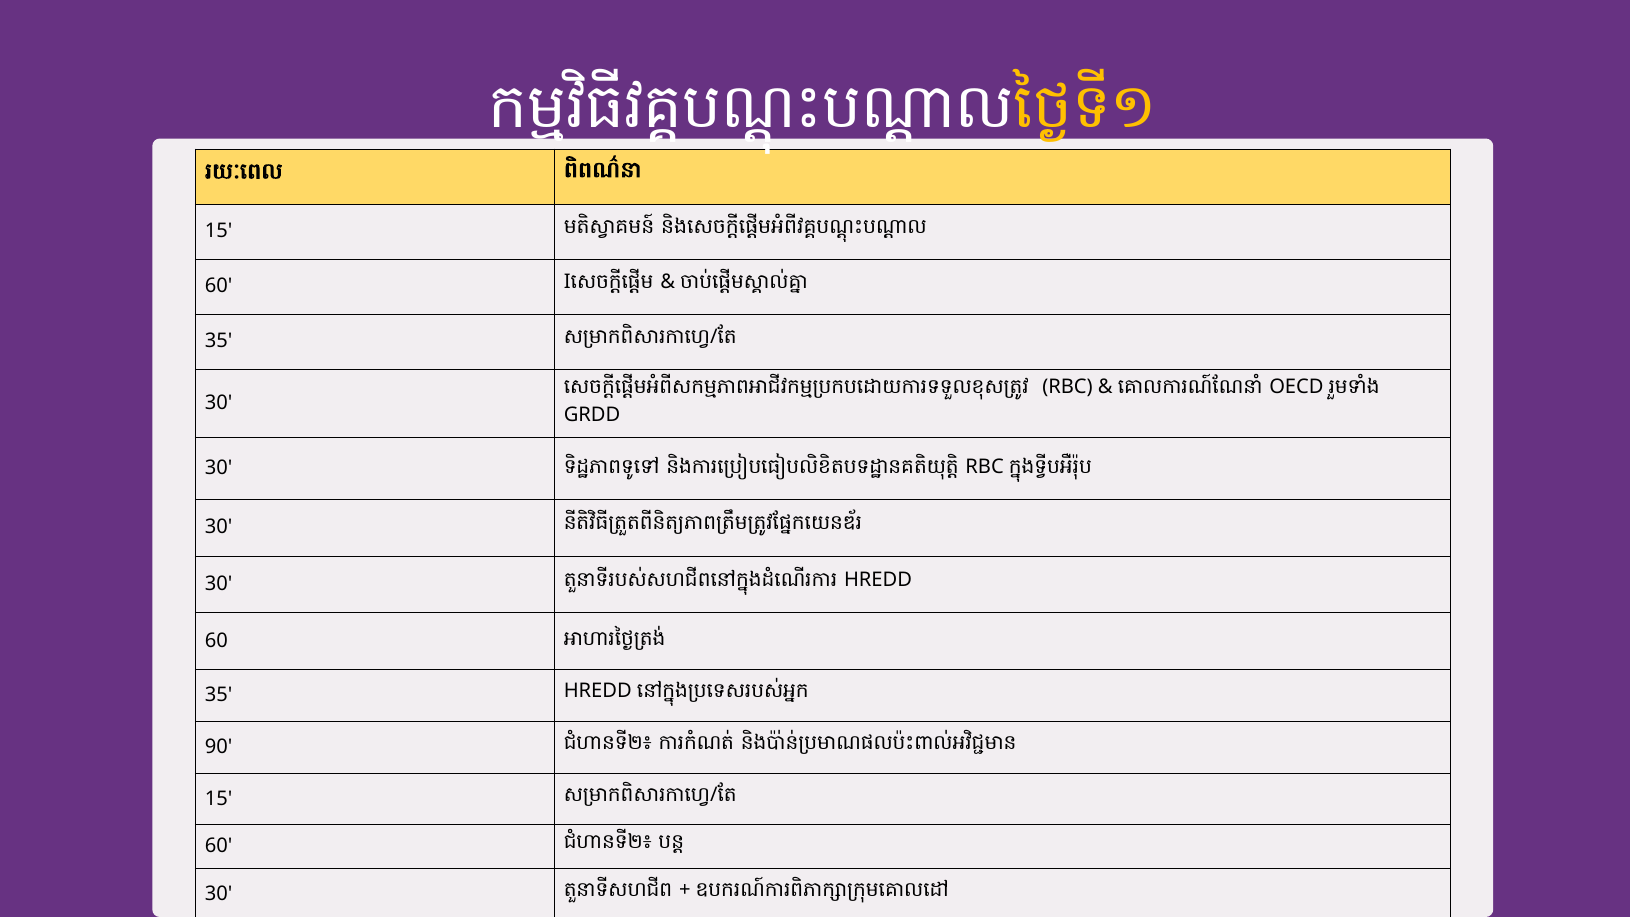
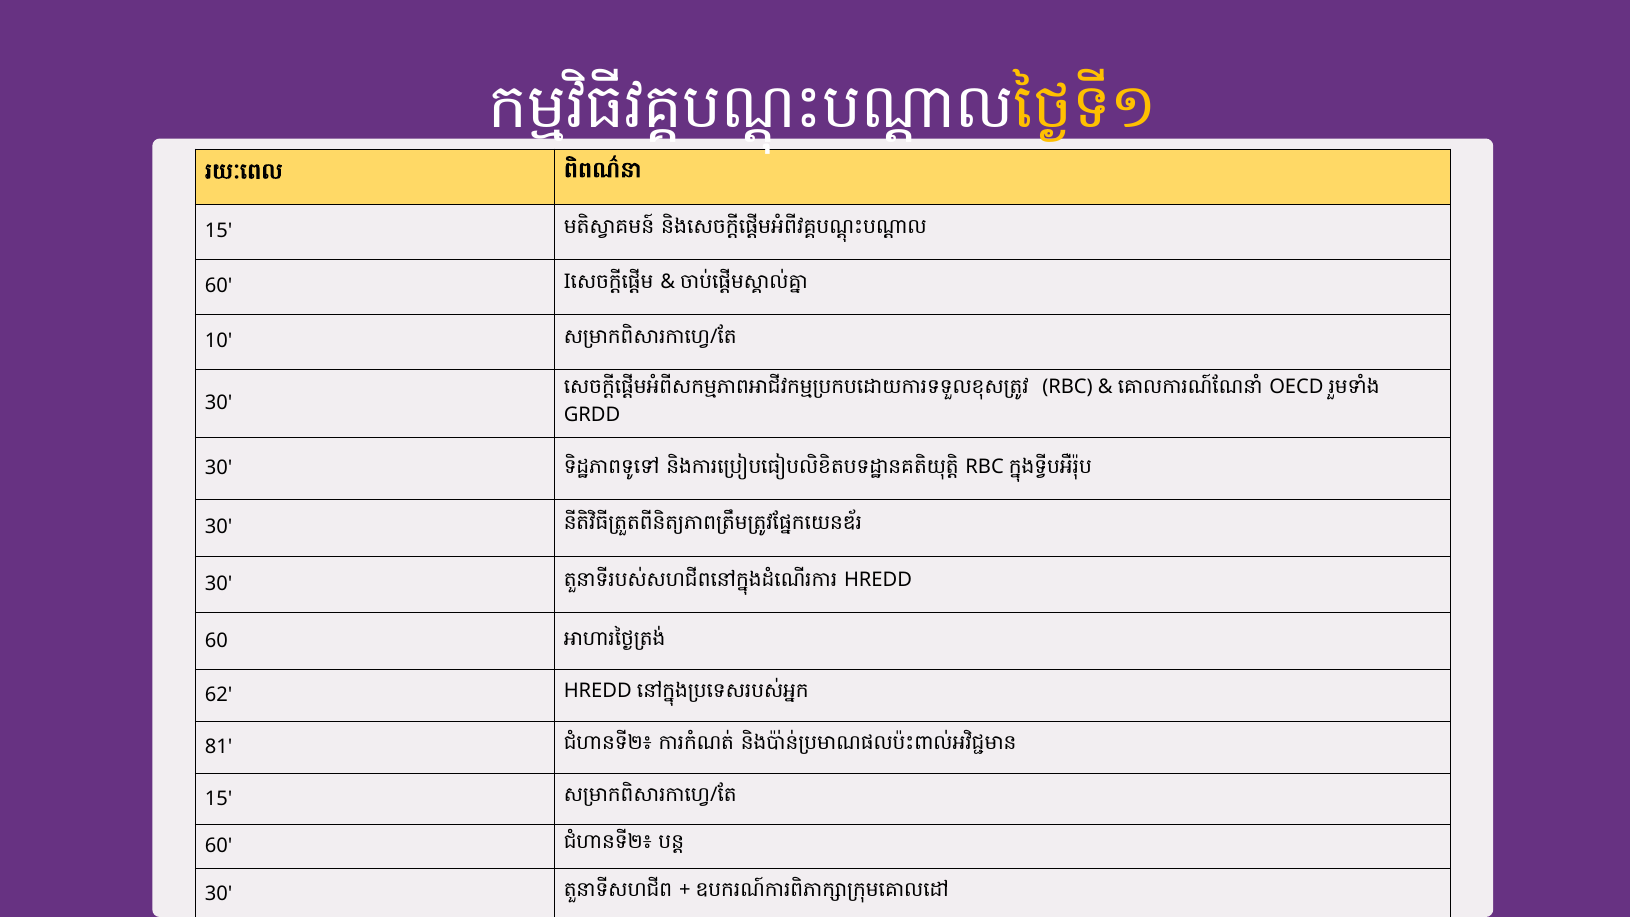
35: 35 -> 10 (219, 341)
35: 35 -> 62 (219, 695)
90: 90 -> 81 (219, 746)
